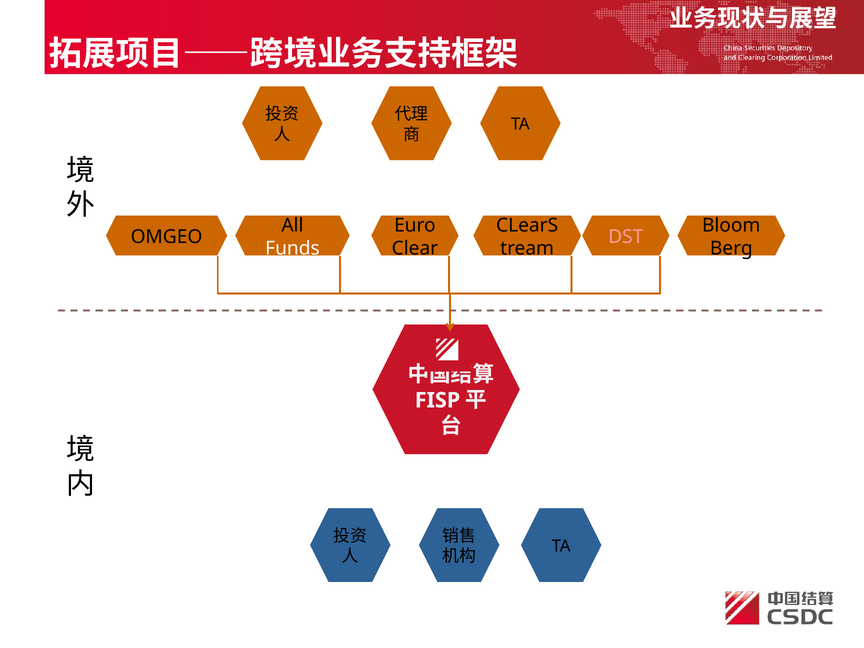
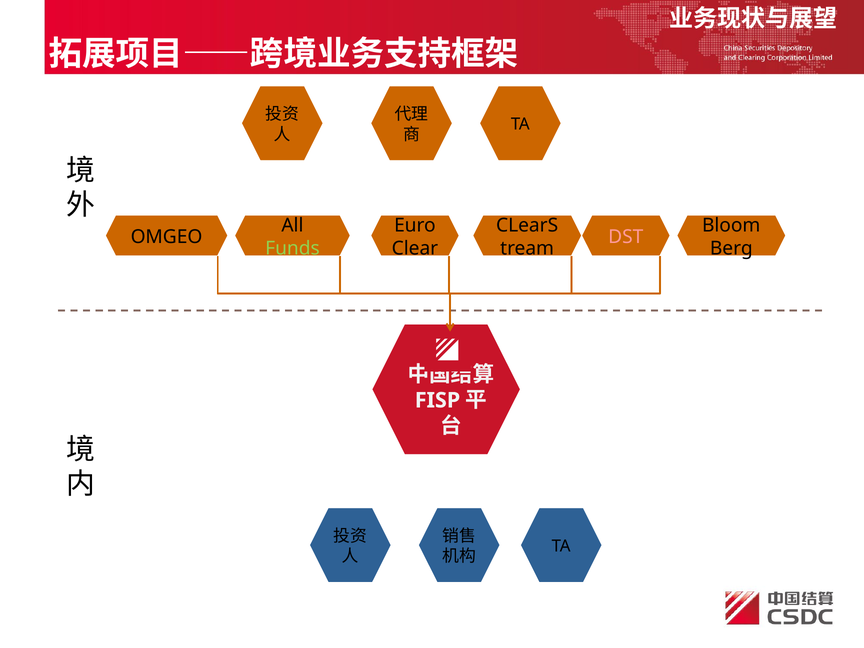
Funds colour: white -> light green (292, 248)
